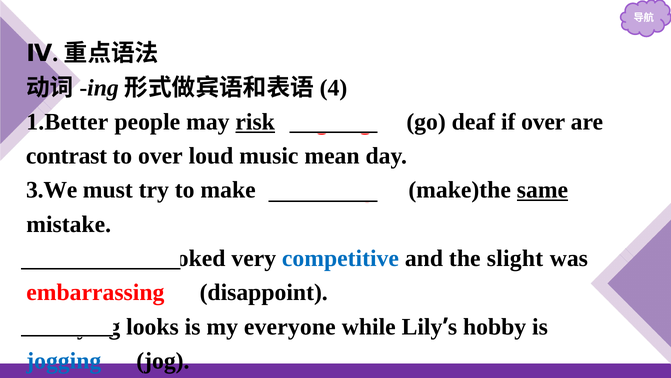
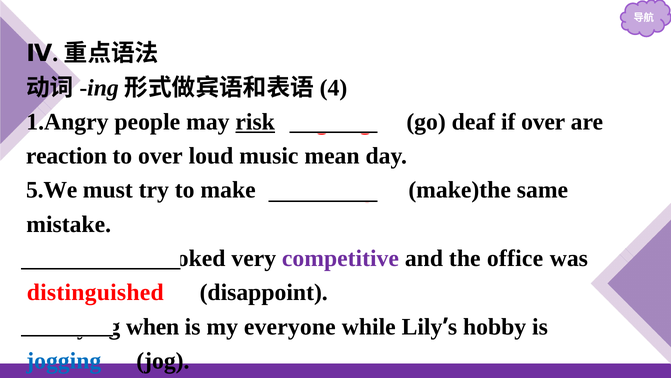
1.Better: 1.Better -> 1.Angry (67, 122)
contrast: contrast -> reaction (67, 156)
3.We: 3.We -> 5.We (52, 190)
same underline: present -> none (542, 190)
competitive colour: blue -> purple (340, 258)
slight: slight -> office (515, 258)
embarrassing: embarrassing -> distinguished (95, 292)
looks: looks -> when (153, 326)
